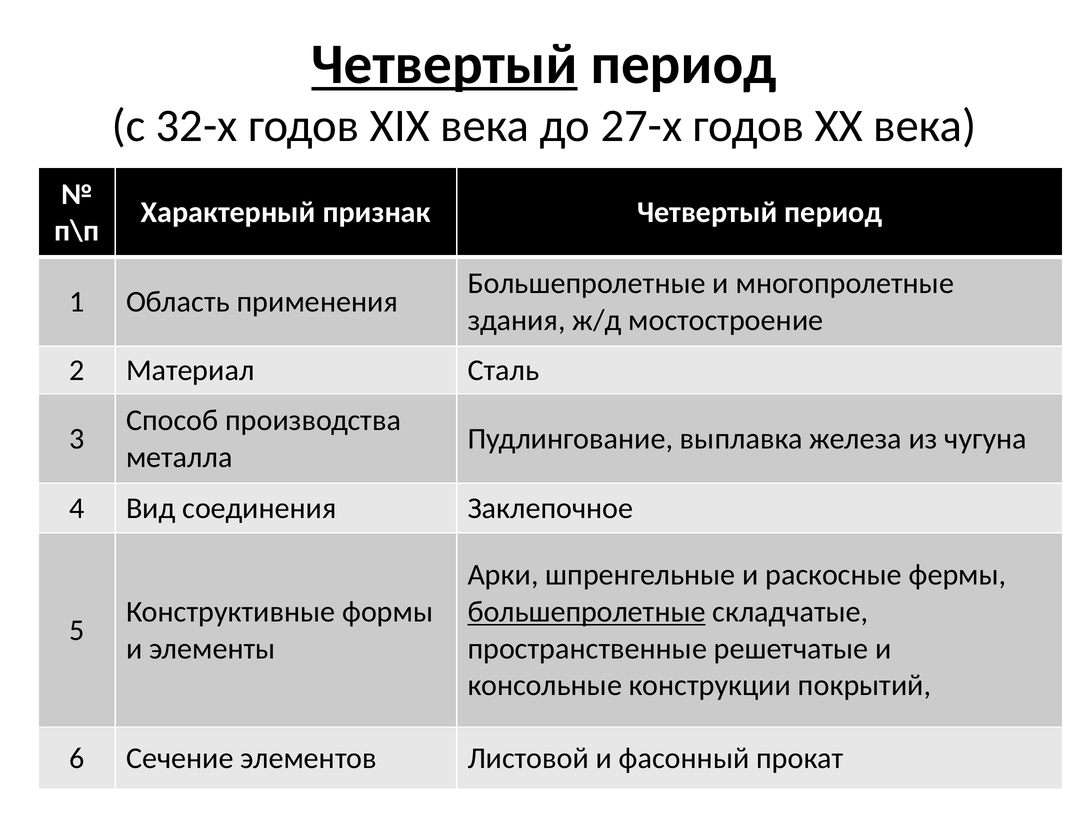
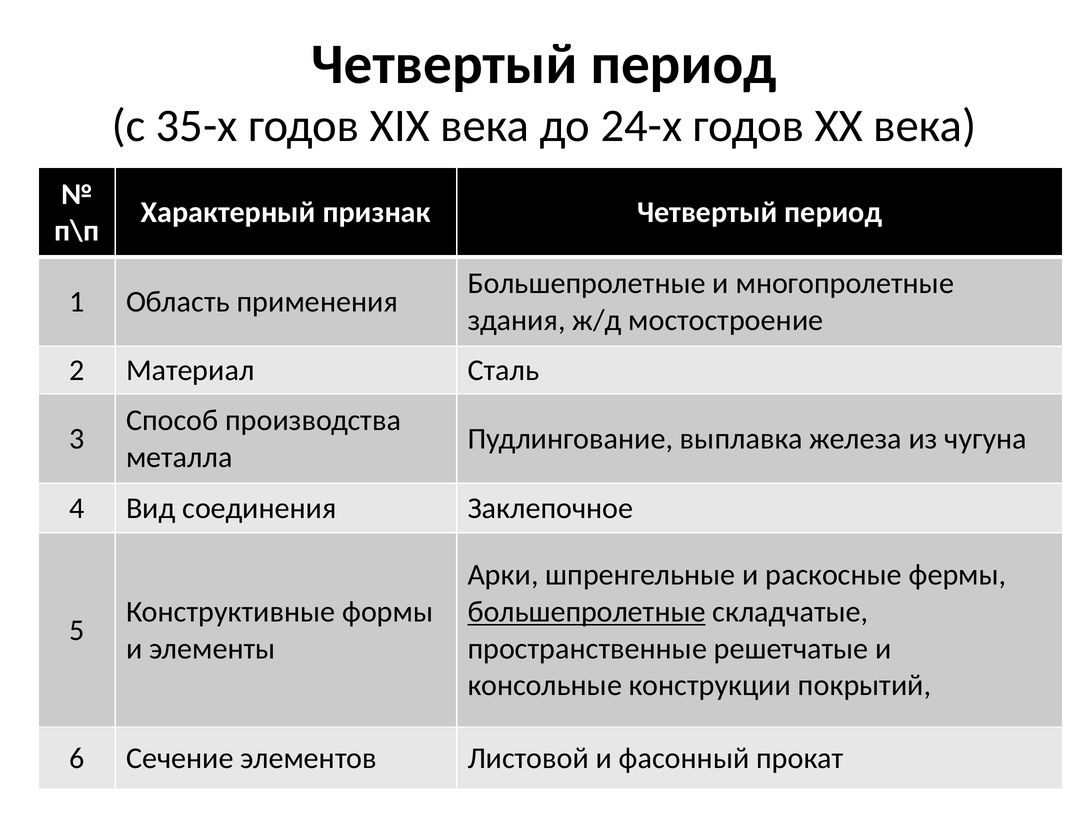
Четвертый underline: present -> none (444, 64)
32-х: 32-х -> 35-х (197, 126)
27-х: 27-х -> 24-х (641, 126)
